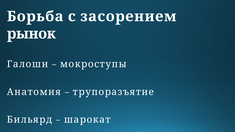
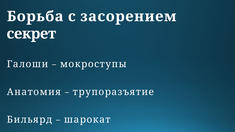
рынок: рынок -> секрет (31, 34)
